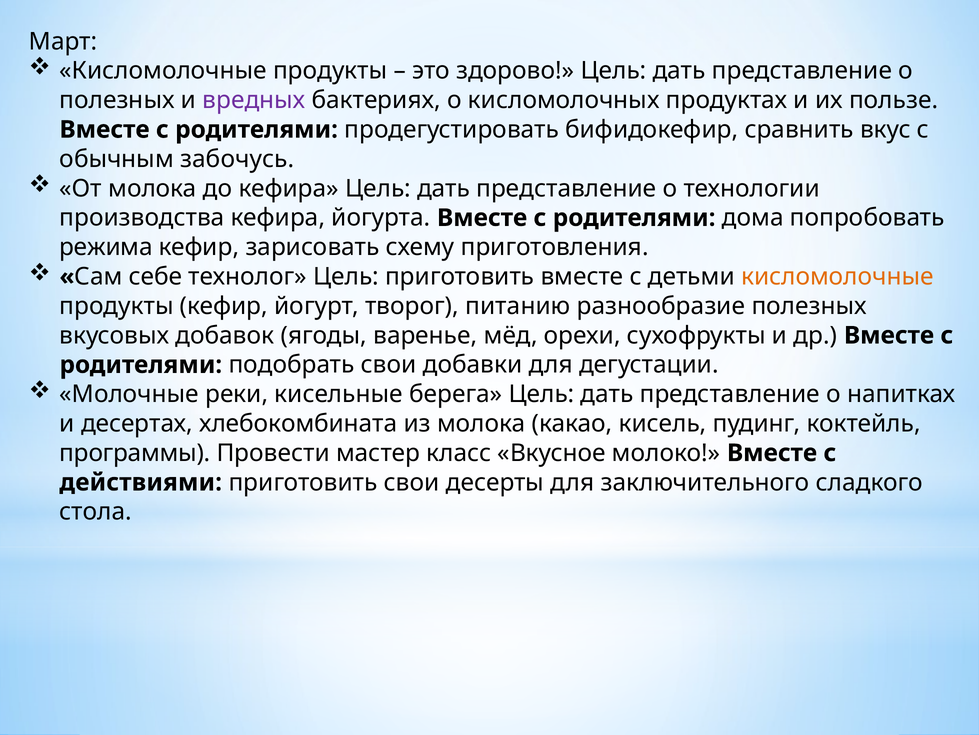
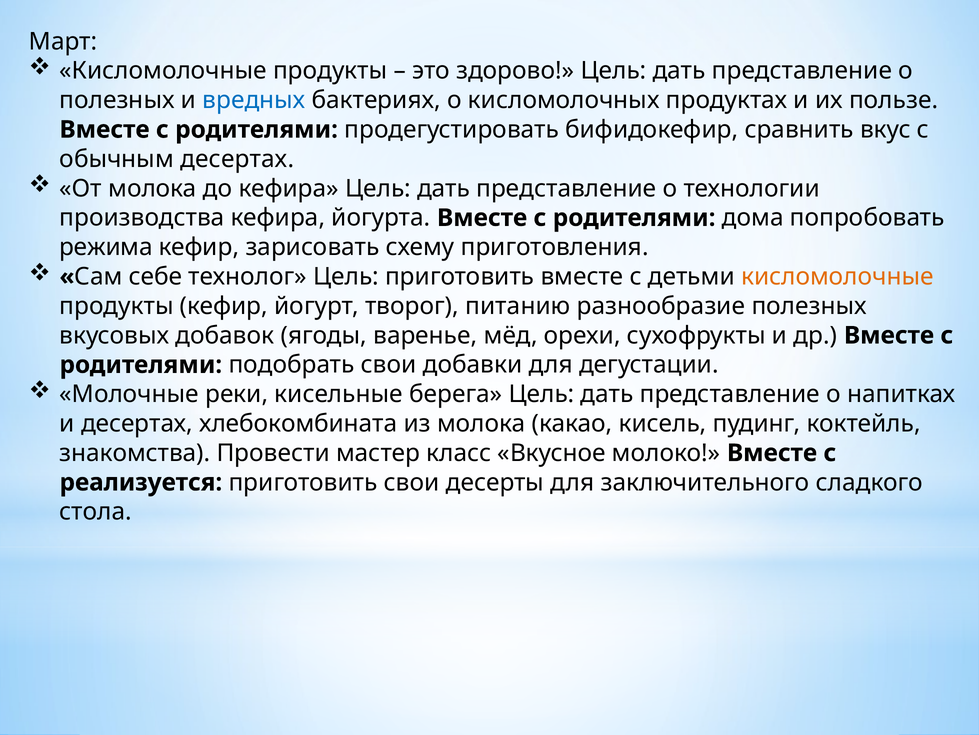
вредных colour: purple -> blue (254, 100)
обычным забочусь: забочусь -> десертах (237, 159)
программы: программы -> знакомства (135, 453)
действиями: действиями -> реализуется (141, 482)
